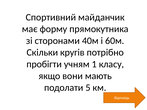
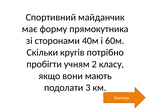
1: 1 -> 2 (94, 64)
5: 5 -> 3 (88, 88)
